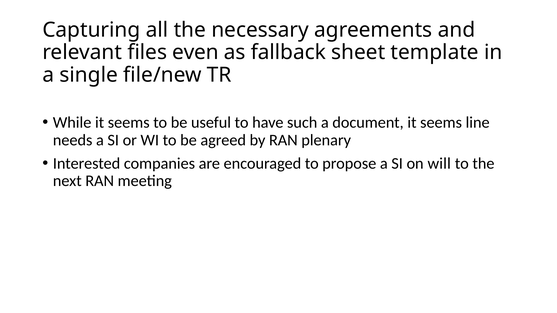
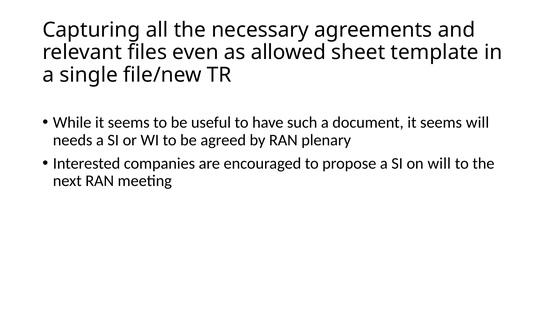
fallback: fallback -> allowed (288, 52)
seems line: line -> will (478, 123)
